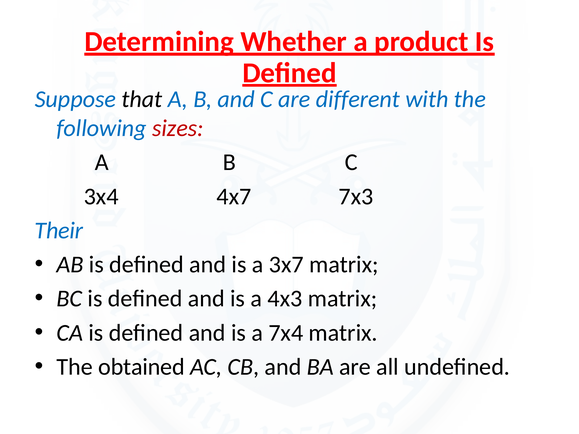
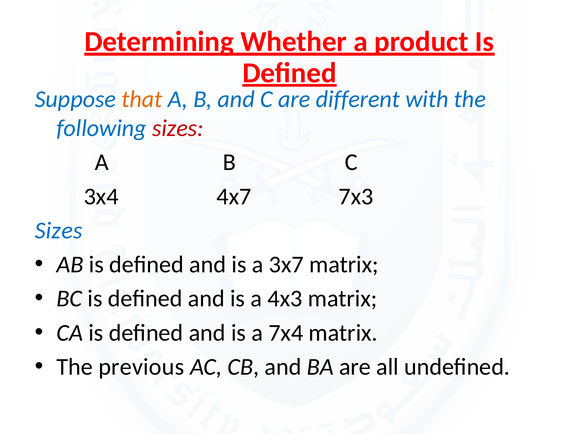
that colour: black -> orange (142, 99)
Their: Their -> Sizes (59, 231)
obtained: obtained -> previous (141, 367)
